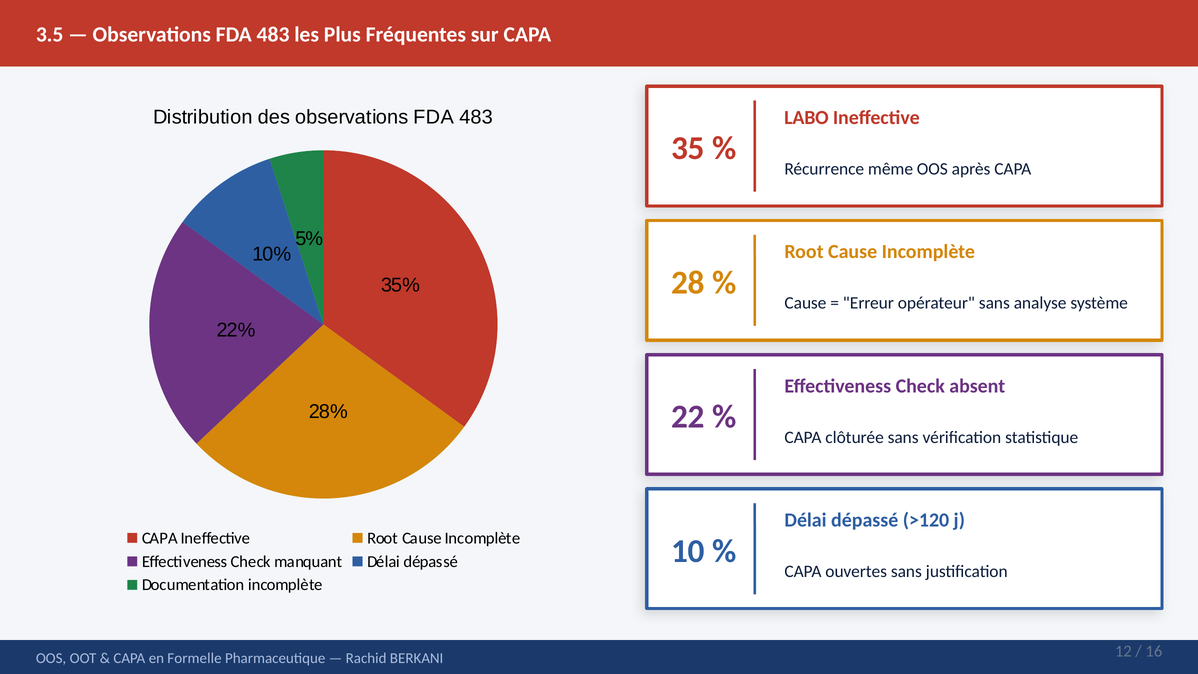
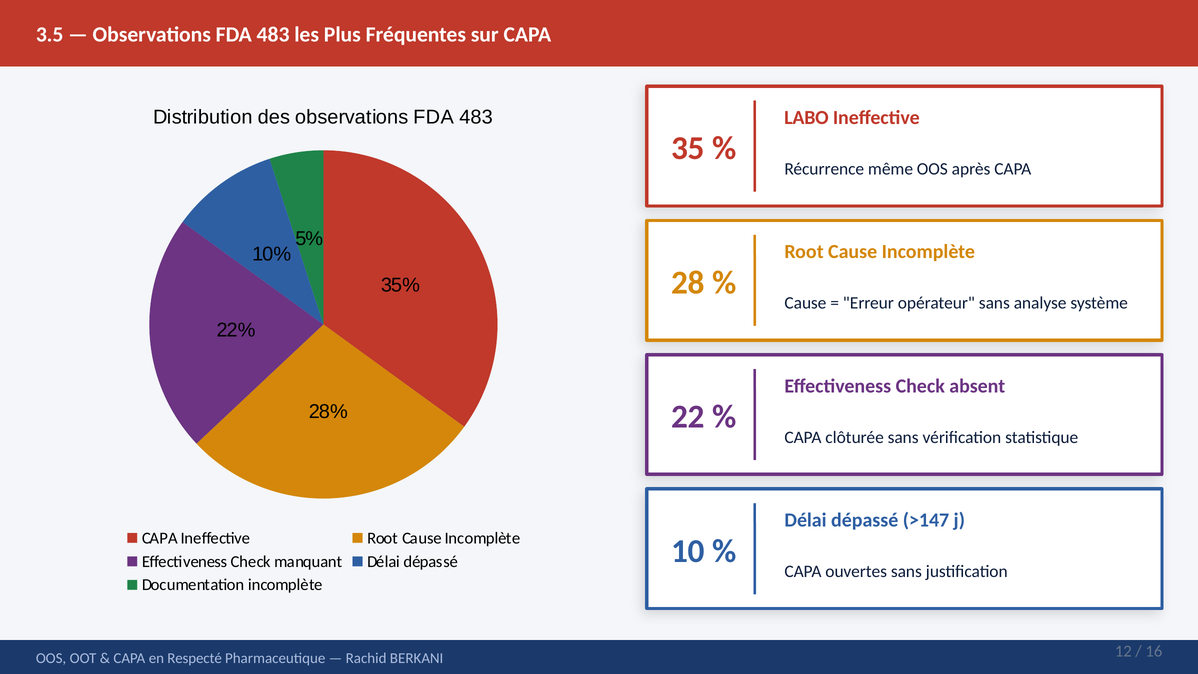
>120: >120 -> >147 (926, 520)
Formelle: Formelle -> Respecté (195, 658)
